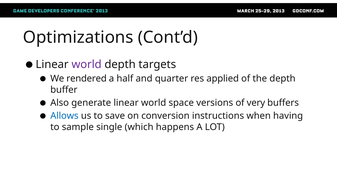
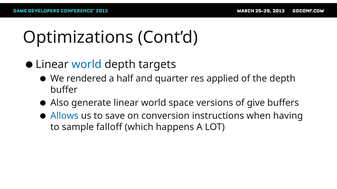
world colour: purple -> blue (87, 65)
very: very -> give (256, 103)
single: single -> falloff (109, 128)
